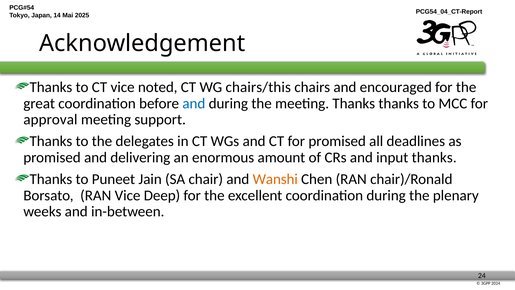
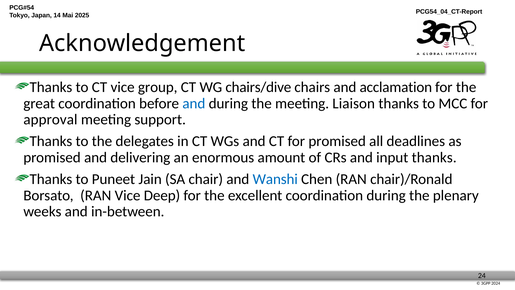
noted: noted -> group (158, 87)
chairs/this: chairs/this -> chairs/dive (258, 87)
encouraged: encouraged -> acclamation (396, 87)
meeting Thanks: Thanks -> Liaison (354, 103)
Wanshi colour: orange -> blue (275, 179)
